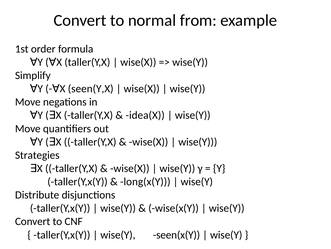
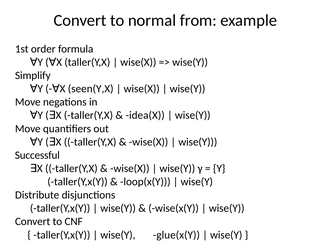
Strategies: Strategies -> Successful (37, 155)
long(x(Y: long(x(Y -> loop(x(Y (145, 181)
seen(x(Y: seen(x(Y -> glue(x(Y (176, 234)
